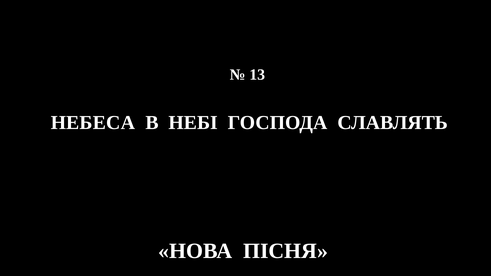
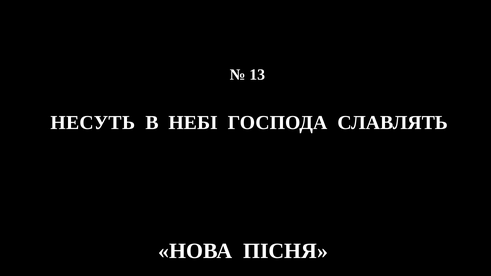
НЕБЕСА: НЕБЕСА -> НЕСУТЬ (93, 123)
